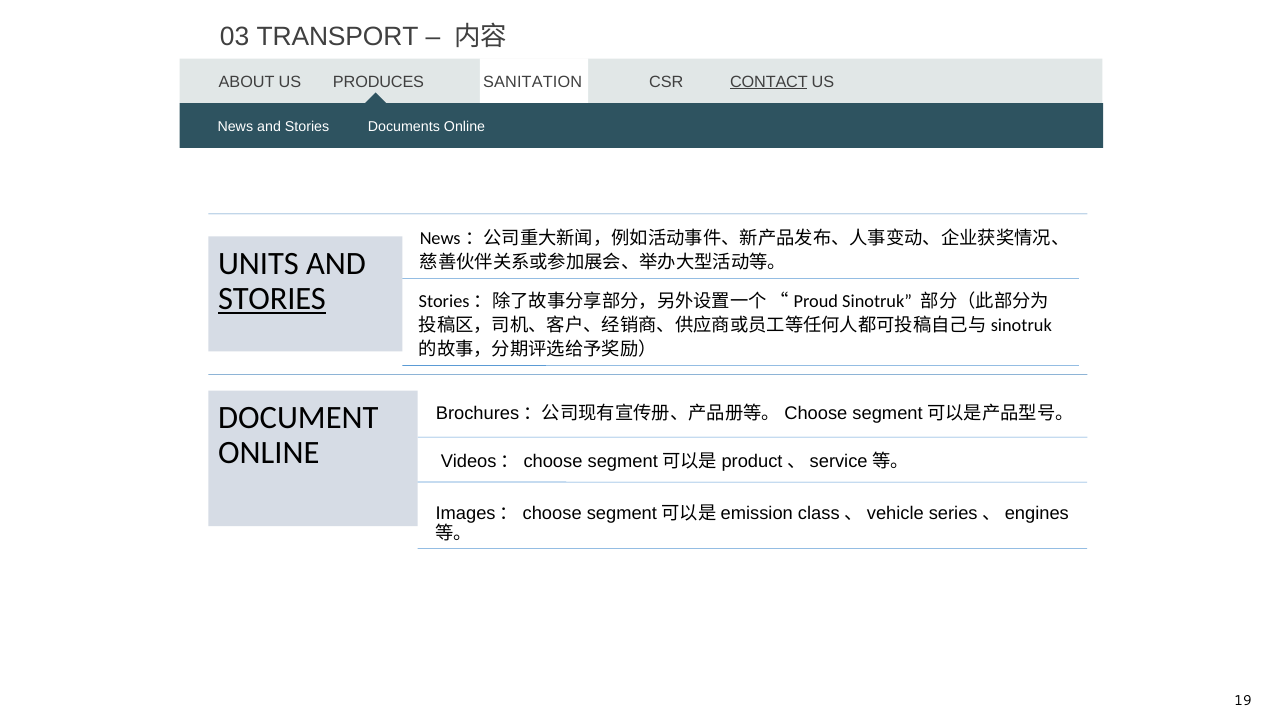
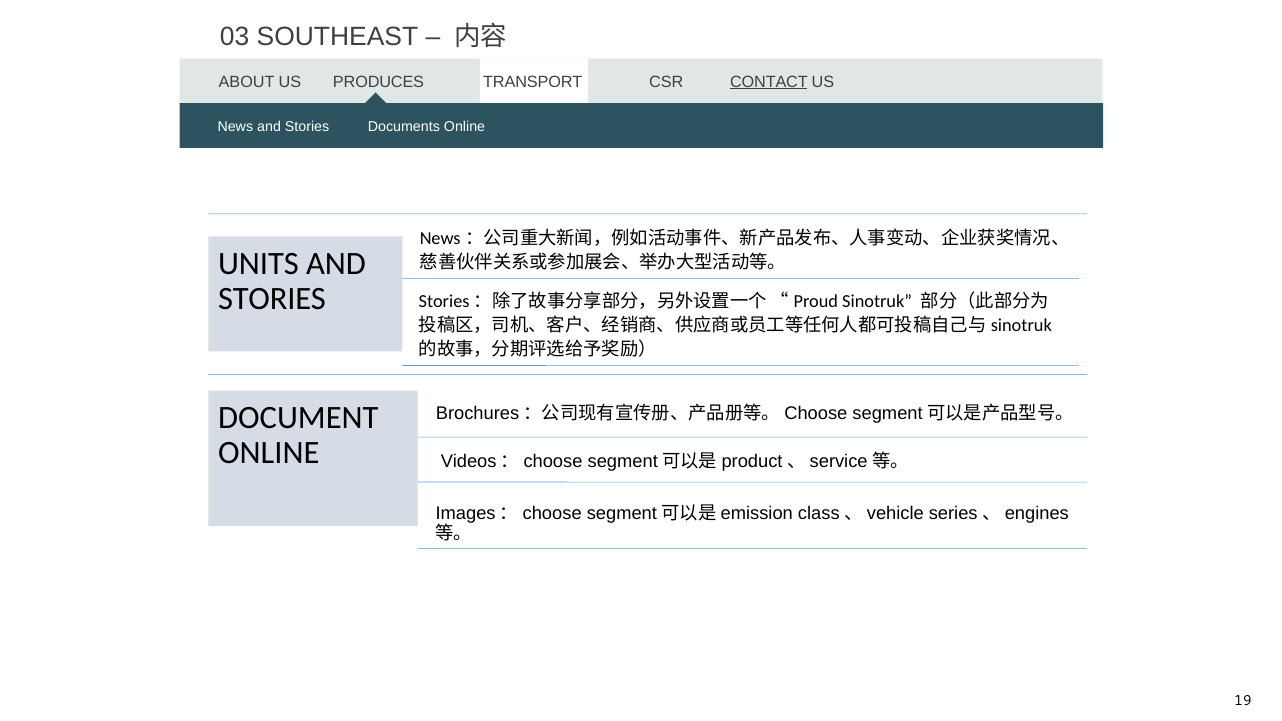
TRANSPORT: TRANSPORT -> SOUTHEAST (337, 37)
SANITATION: SANITATION -> TRANSPORT (533, 82)
STORIES underline: present -> none (272, 299)
